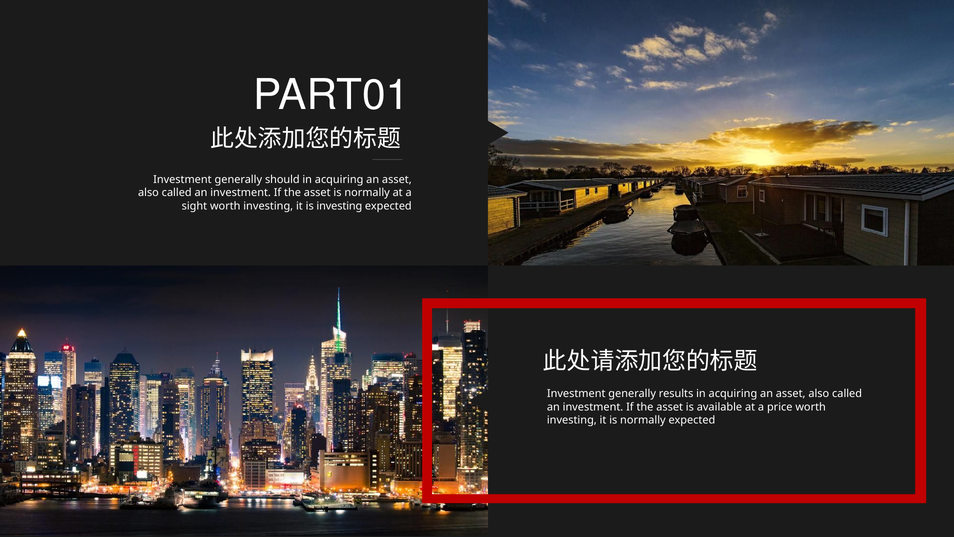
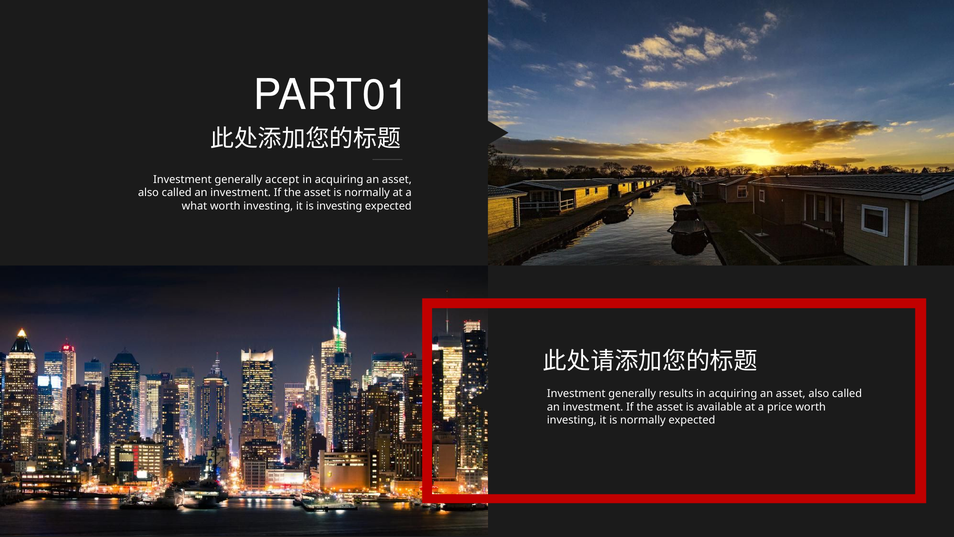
should: should -> accept (282, 180)
sight: sight -> what (194, 206)
